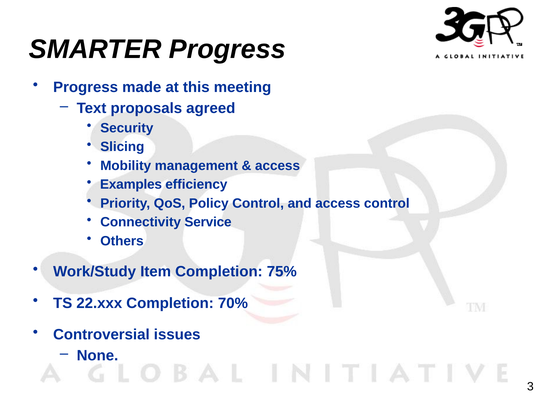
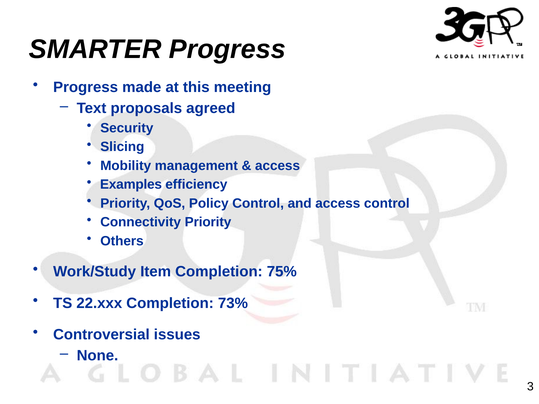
Connectivity Service: Service -> Priority (208, 222)
70%: 70% -> 73% (233, 303)
